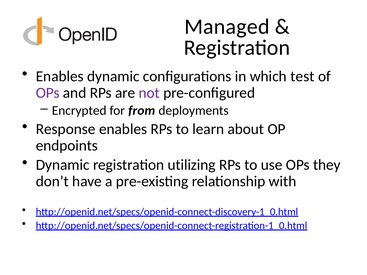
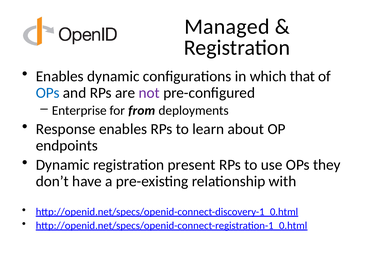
test: test -> that (303, 76)
OPs colour: purple -> blue (48, 93)
Encrypted: Encrypted -> Enterprise (79, 111)
utilizing: utilizing -> present (192, 165)
